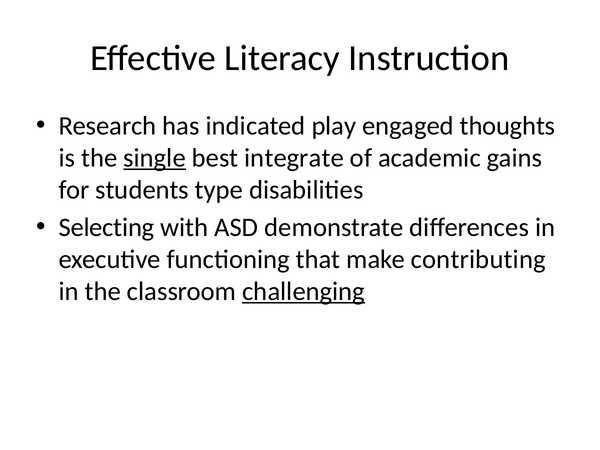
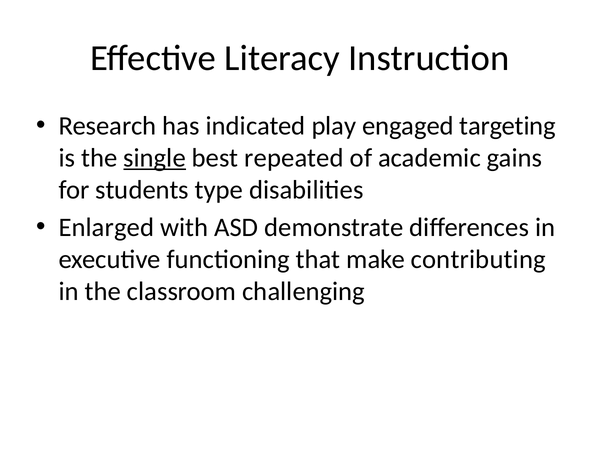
thoughts: thoughts -> targeting (508, 126)
integrate: integrate -> repeated (294, 158)
Selecting: Selecting -> Enlarged (106, 227)
challenging underline: present -> none (304, 291)
